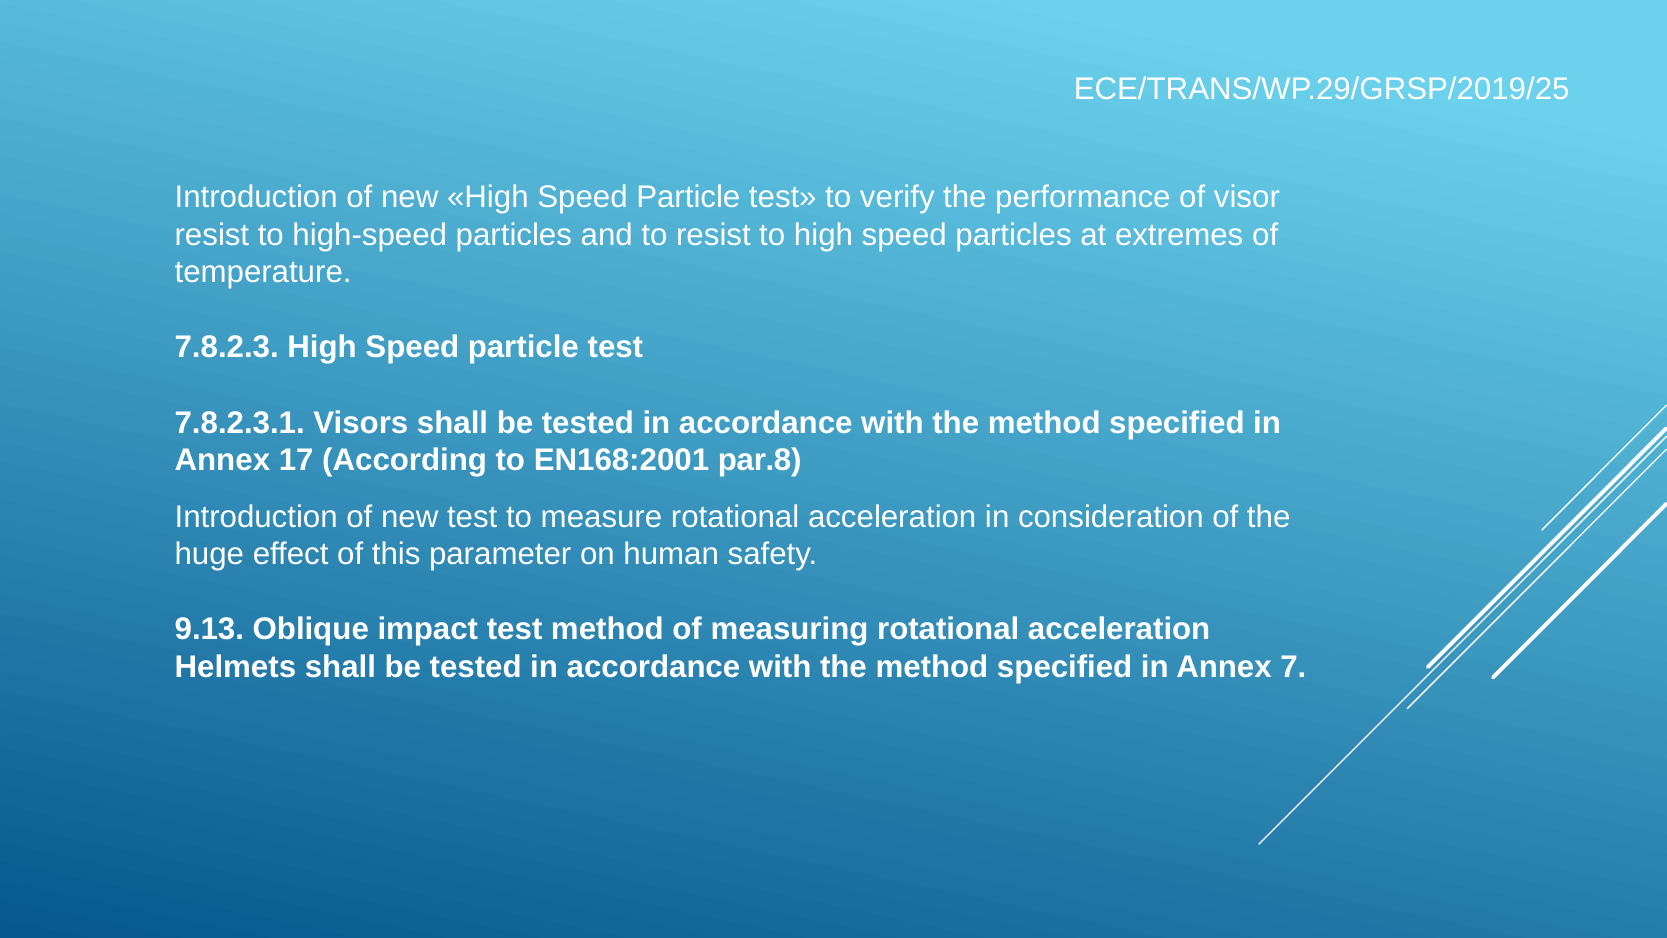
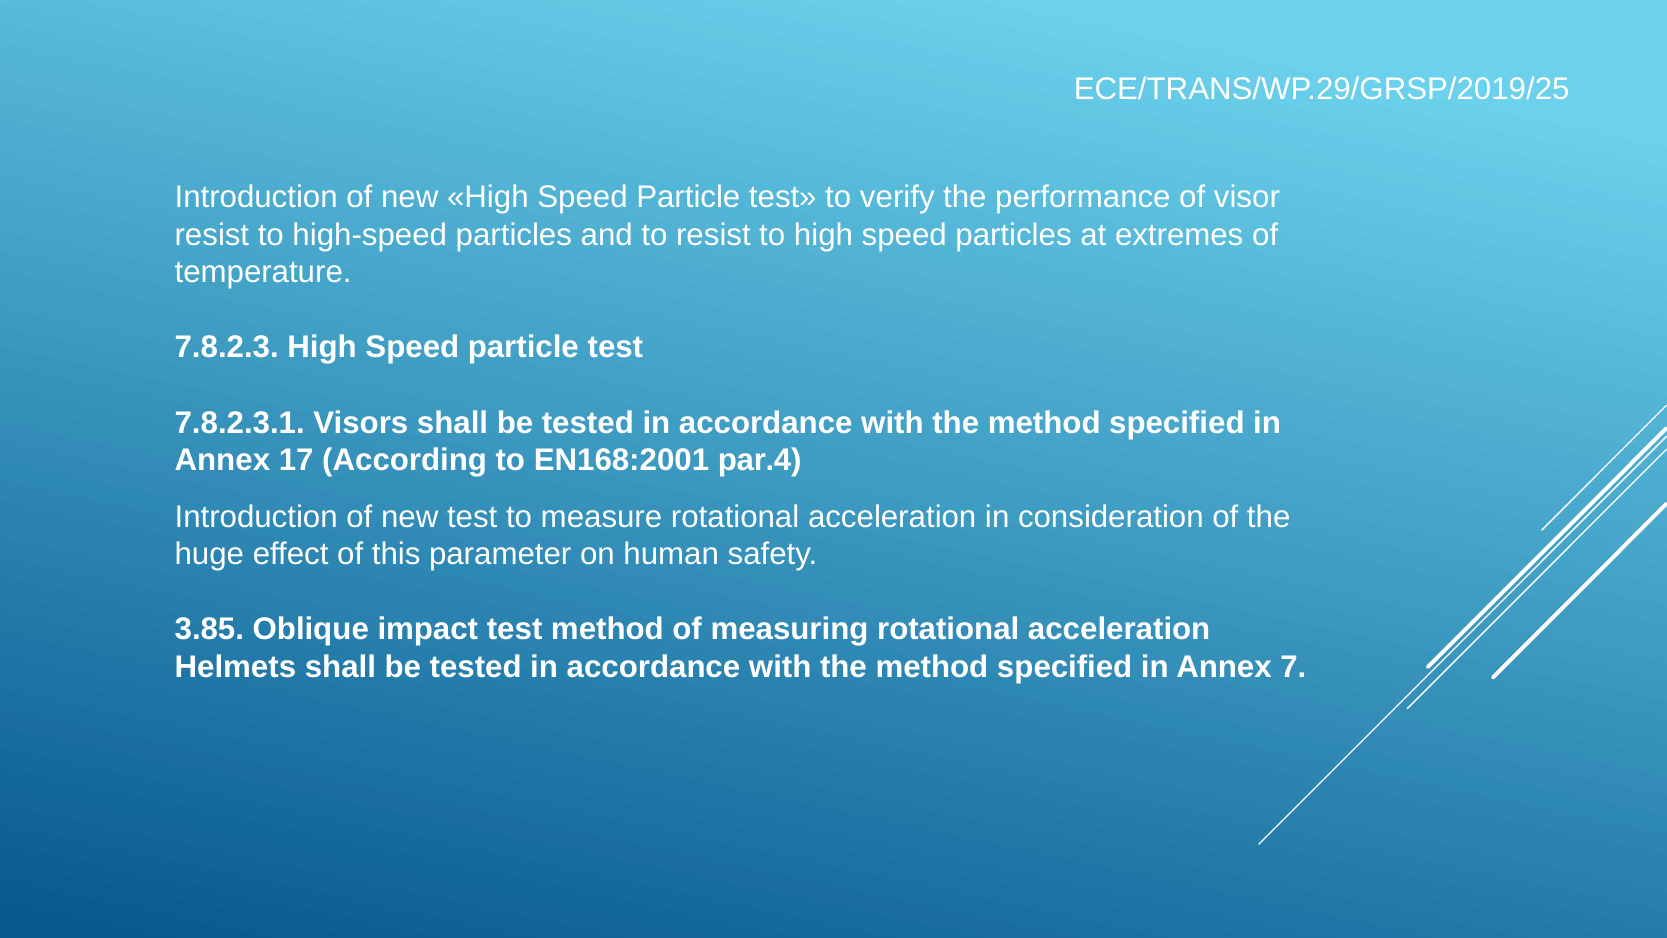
par.8: par.8 -> par.4 (760, 460)
9.13: 9.13 -> 3.85 (209, 629)
